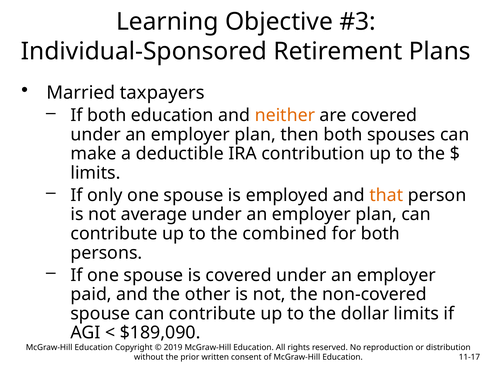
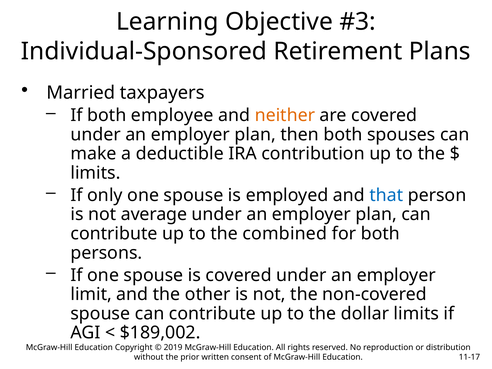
both education: education -> employee (172, 115)
that colour: orange -> blue (386, 195)
paid: paid -> limit (91, 294)
$189,090: $189,090 -> $189,002 (160, 333)
